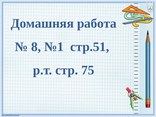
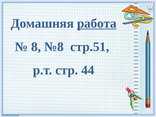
работа underline: none -> present (97, 23)
№1: №1 -> №8 (54, 47)
75: 75 -> 44 (88, 70)
